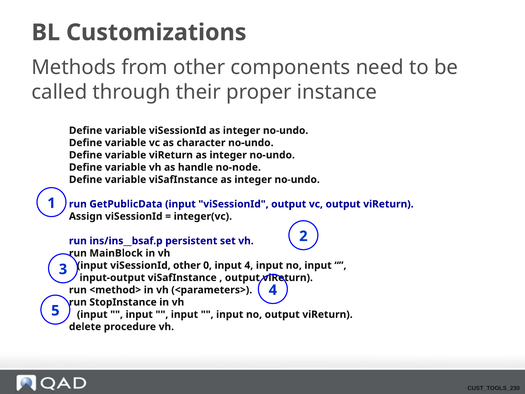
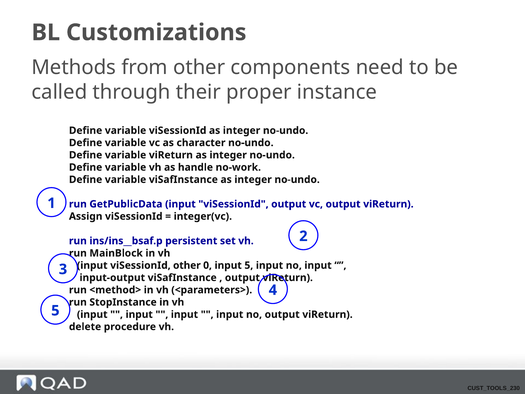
no-node: no-node -> no-work (238, 167)
input 4: 4 -> 5 (249, 265)
